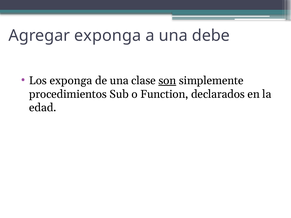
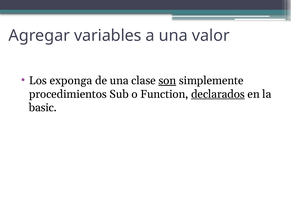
Agregar exponga: exponga -> variables (108, 36)
debe: debe -> valor (211, 36)
declarados underline: none -> present (218, 94)
edad: edad -> basic (43, 108)
